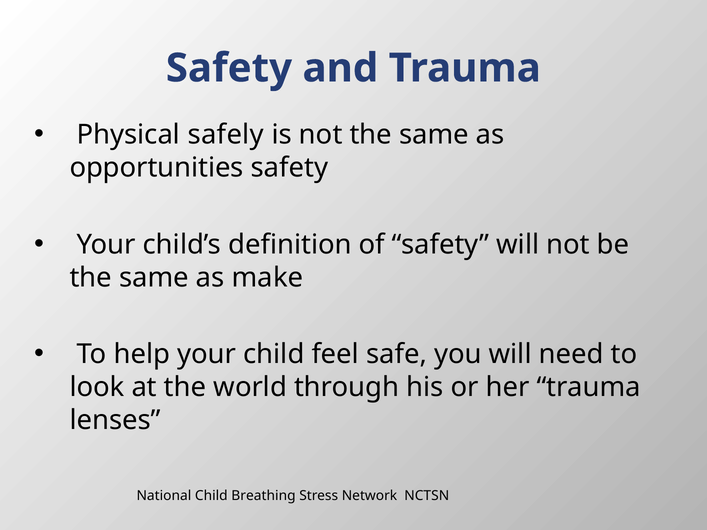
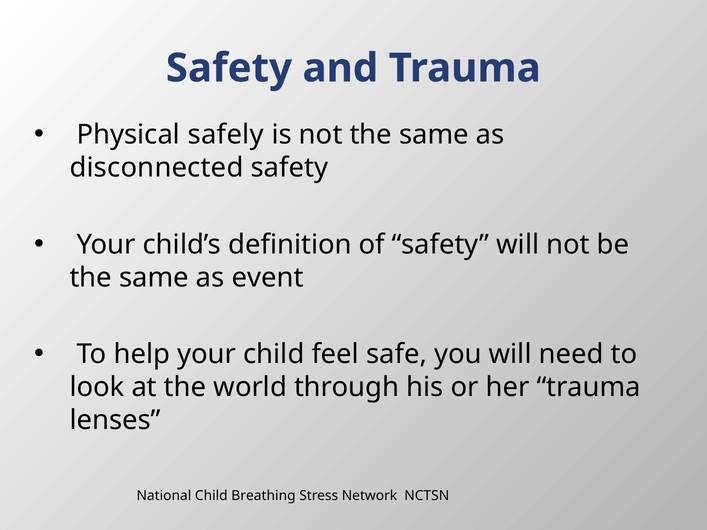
opportunities: opportunities -> disconnected (156, 168)
make: make -> event (268, 278)
